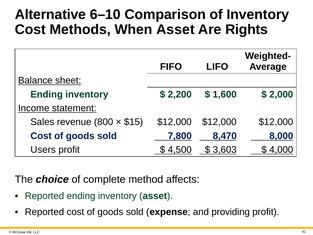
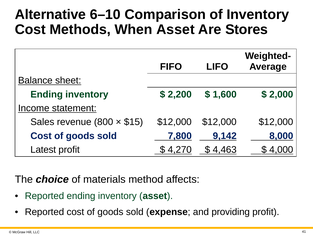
Rights: Rights -> Stores (247, 29)
8,470: 8,470 -> 9,142 (225, 136)
Users: Users -> Latest (43, 150)
4,500: 4,500 -> 4,270 (180, 150)
3,603: 3,603 -> 4,463 (225, 150)
complete: complete -> materials (104, 179)
